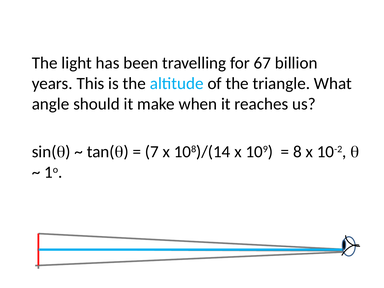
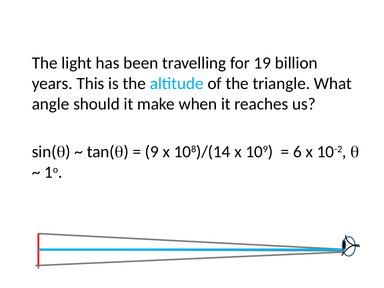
67: 67 -> 19 (262, 63)
7: 7 -> 9 (152, 152)
8: 8 -> 6 (297, 152)
